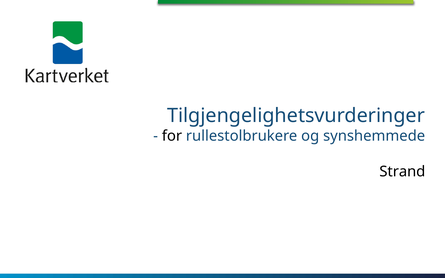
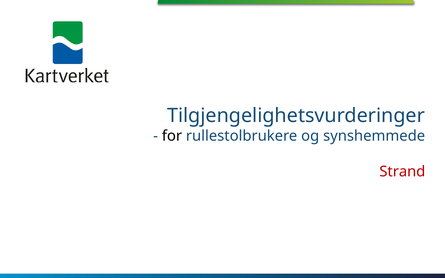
Strand colour: black -> red (402, 172)
